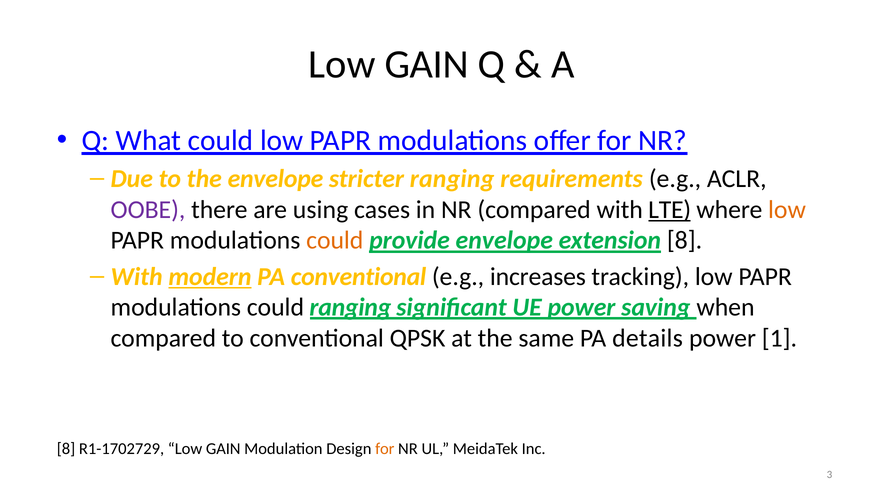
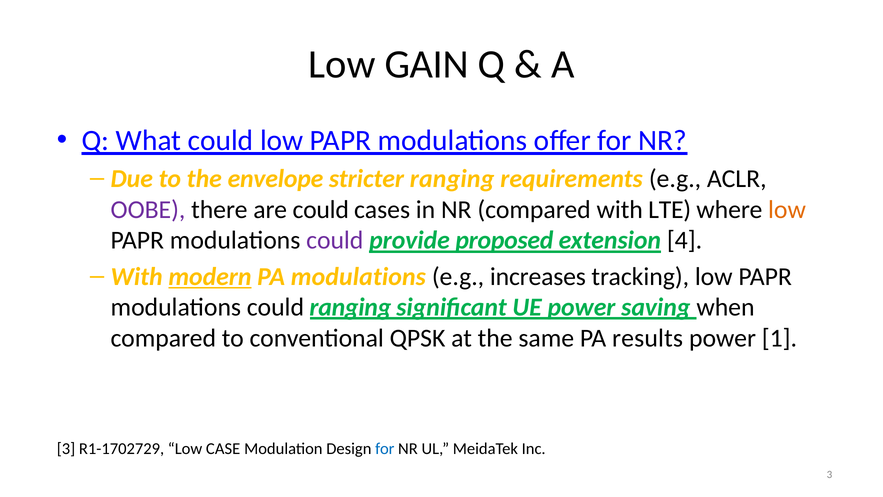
are using: using -> could (321, 209)
LTE underline: present -> none (670, 209)
could colour: orange -> purple (335, 240)
provide envelope: envelope -> proposed (504, 240)
extension 8: 8 -> 4 (685, 240)
PA conventional: conventional -> modulations (358, 276)
details: details -> results (648, 338)
8: 8 -> 3 (66, 448)
R1-1702729 Low GAIN: GAIN -> CASE (223, 448)
for colour: orange -> blue (385, 448)
